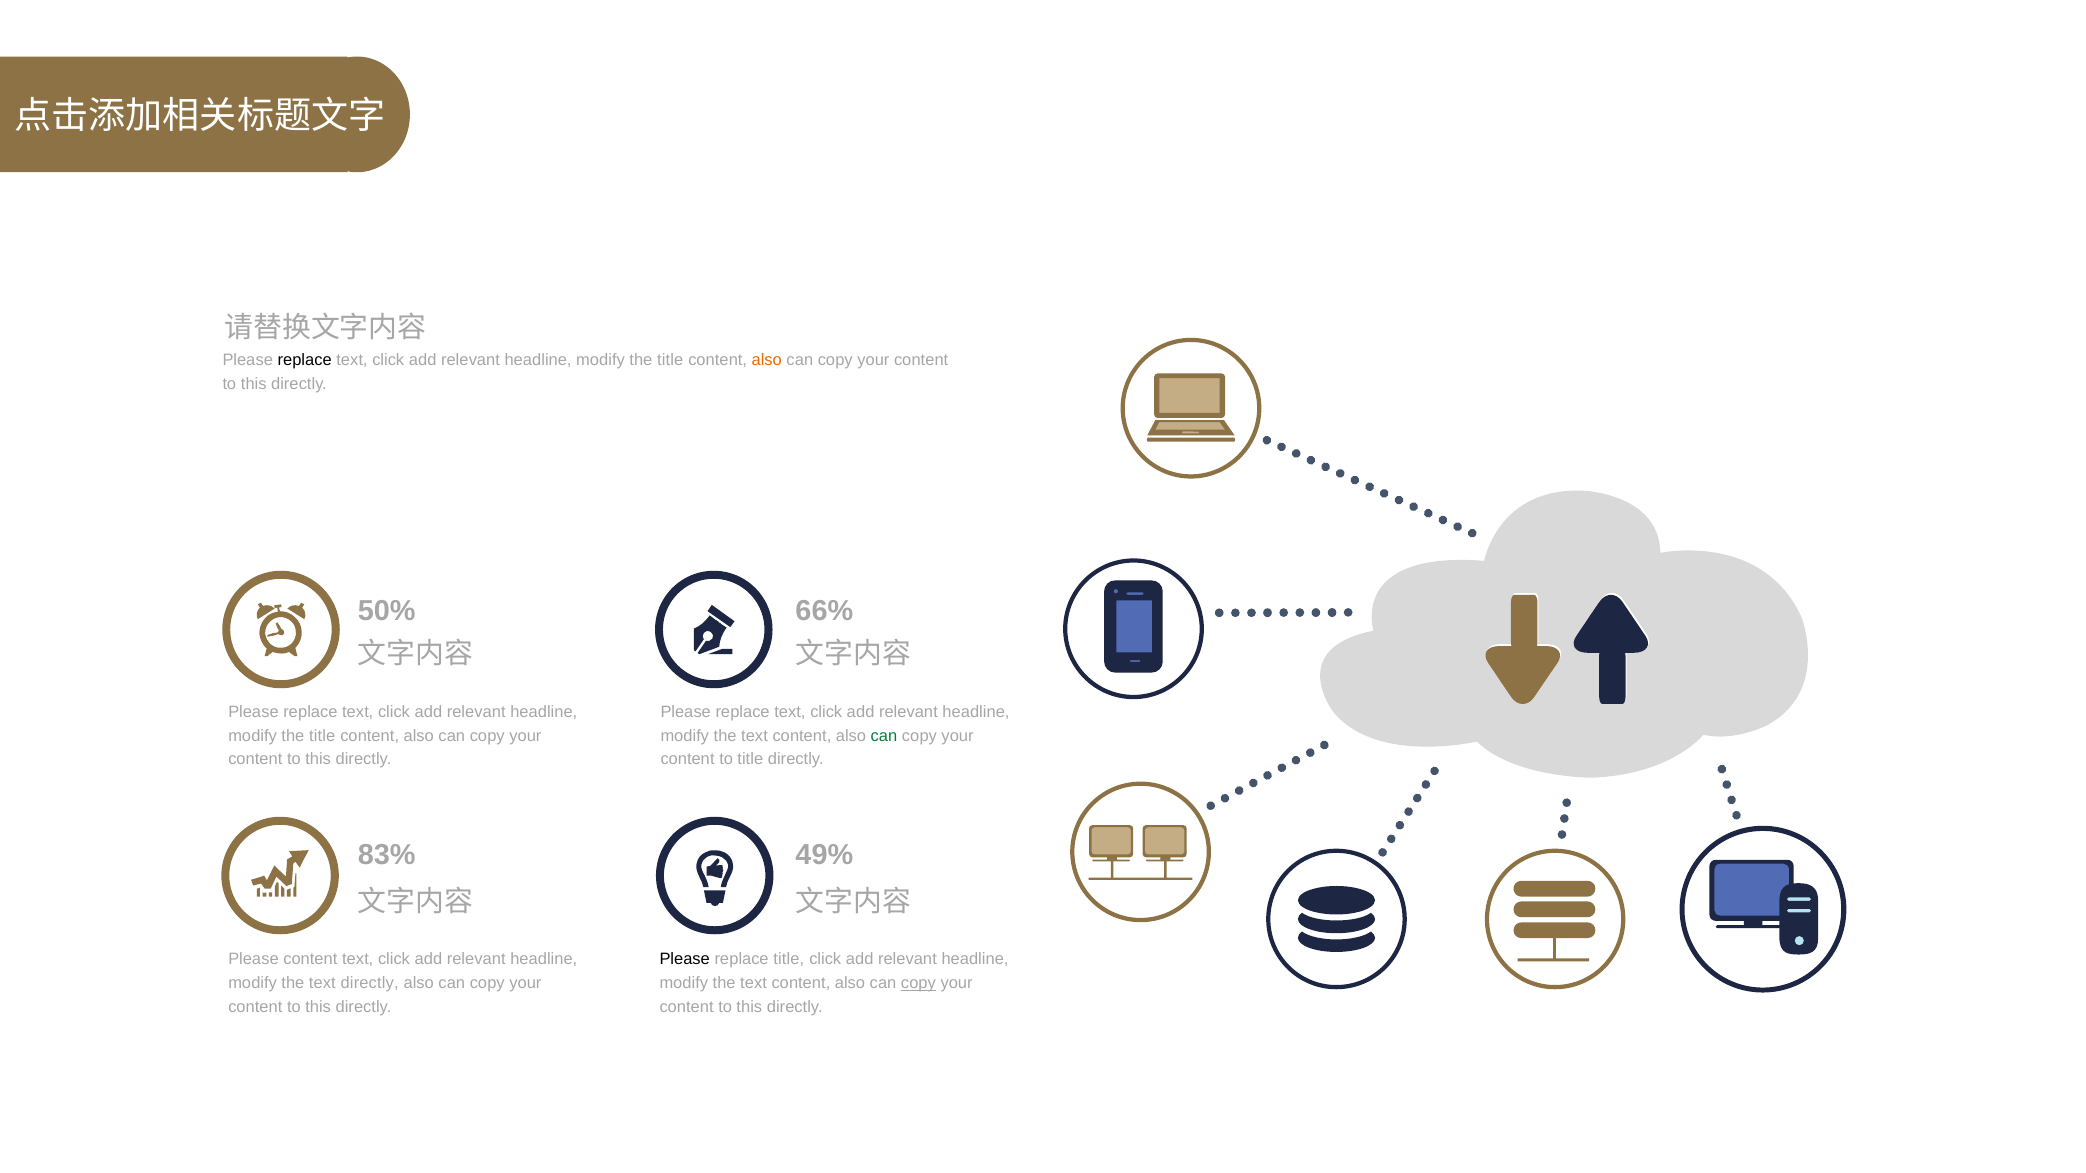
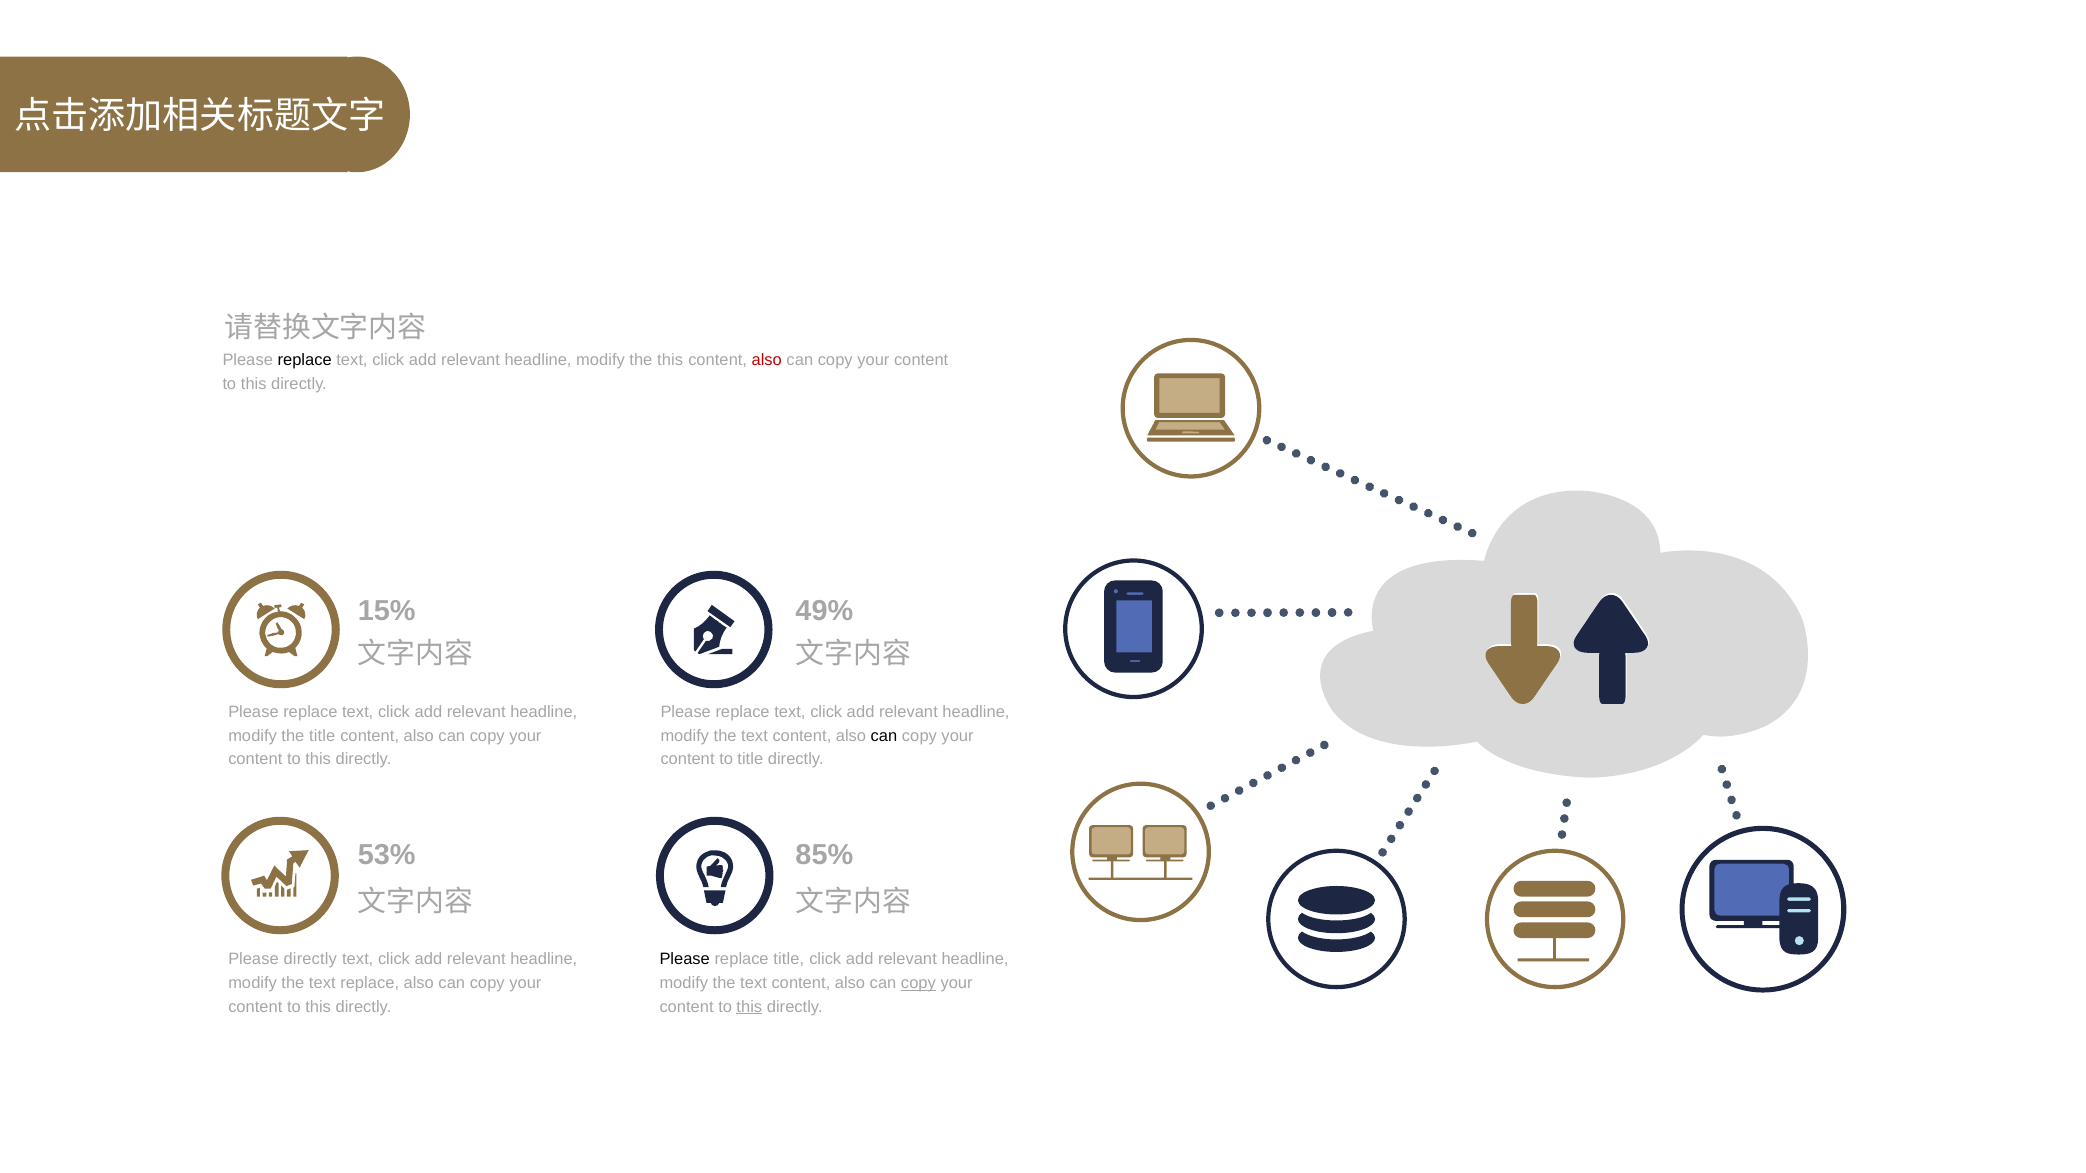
title: title -> this (670, 360)
also colour: orange -> red (767, 360)
50%: 50% -> 15% (387, 611)
66%: 66% -> 49% (824, 611)
can colour: green -> black (884, 736)
83%: 83% -> 53% (387, 856)
49%: 49% -> 85% (824, 856)
Please content: content -> directly (310, 960)
text directly: directly -> replace (370, 983)
this underline: none -> present (749, 1007)
